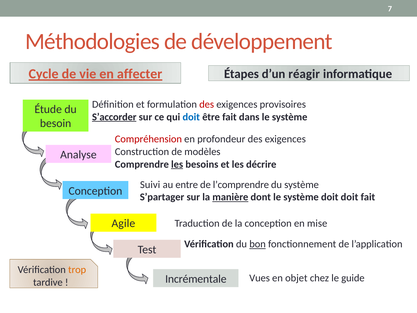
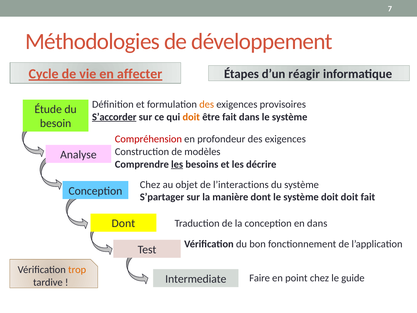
des colour: red -> orange (207, 104)
doit colour: blue -> orange (191, 117)
Suivi: Suivi -> Chez (150, 184)
entre: entre -> objet (187, 184)
l’comprendre: l’comprendre -> l’interactions (241, 184)
manière underline: present -> none (230, 197)
Agile: Agile -> Dont (123, 223)
en mise: mise -> dans (317, 223)
bon underline: present -> none (258, 244)
Vues: Vues -> Faire (260, 278)
objet: objet -> point (296, 278)
Incrémentale: Incrémentale -> Intermediate (196, 279)
